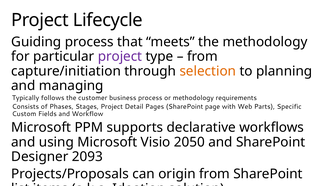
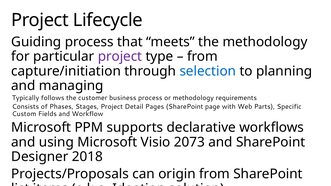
selection colour: orange -> blue (208, 71)
2050: 2050 -> 2073 (189, 142)
2093: 2093 -> 2018 (87, 157)
